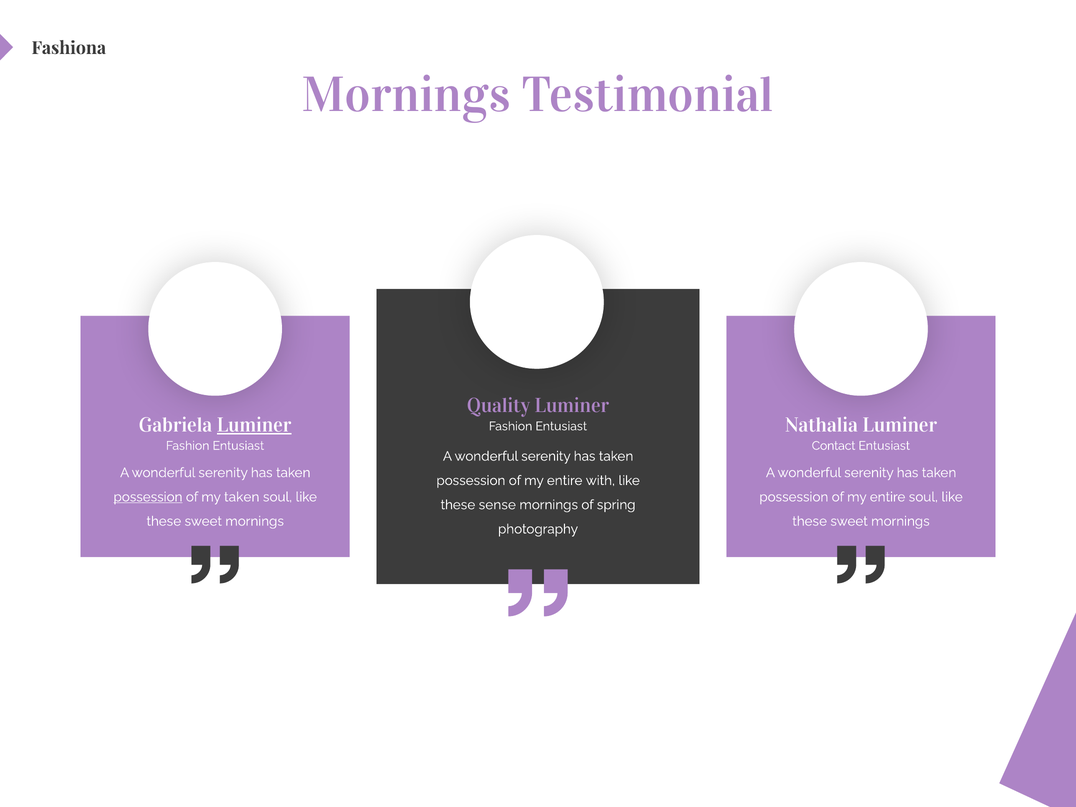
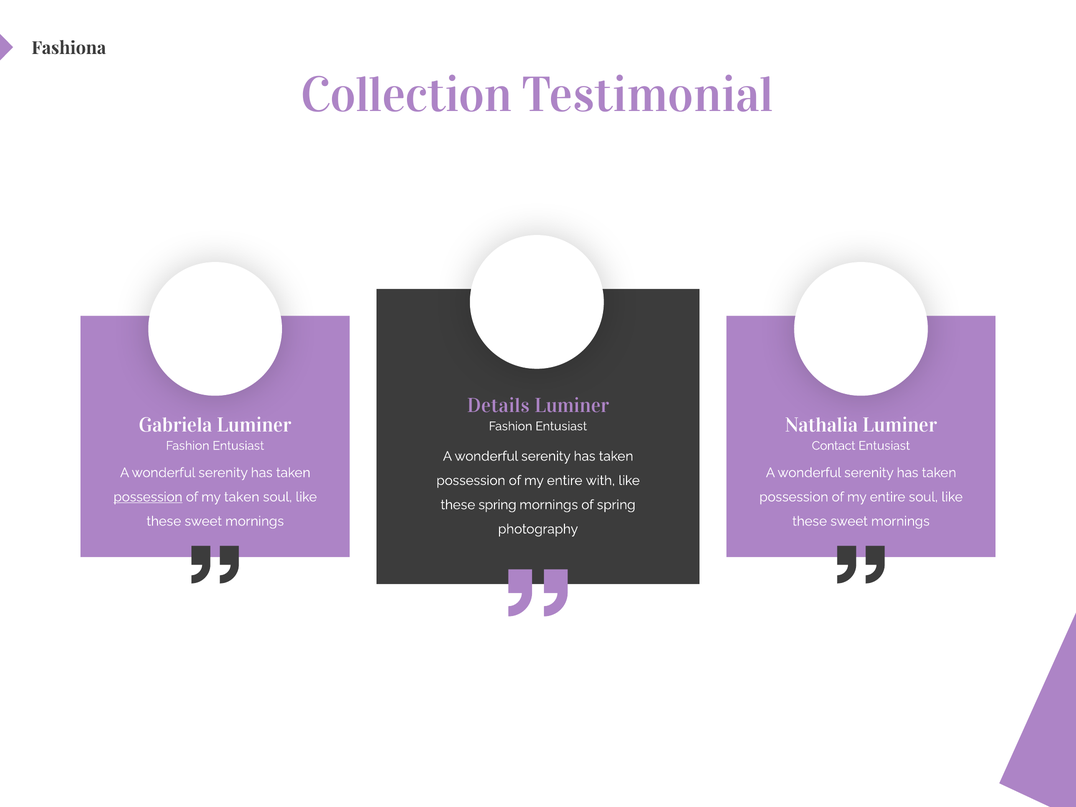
Mornings: Mornings -> Collection (406, 95)
Quality: Quality -> Details (498, 406)
Luminer underline: present -> none (254, 425)
these sense: sense -> spring (497, 505)
